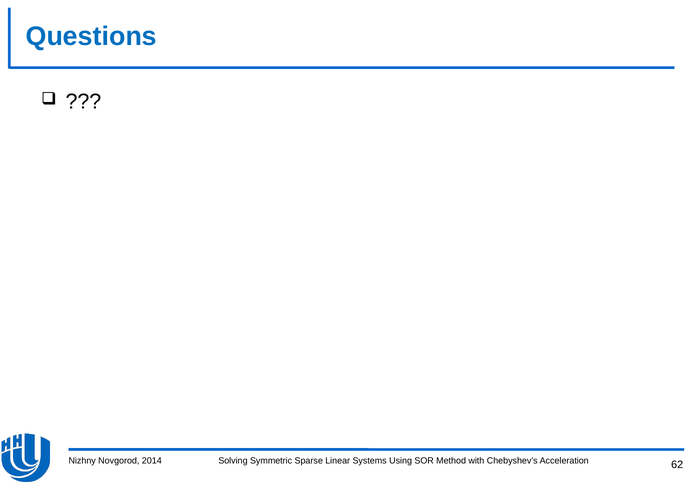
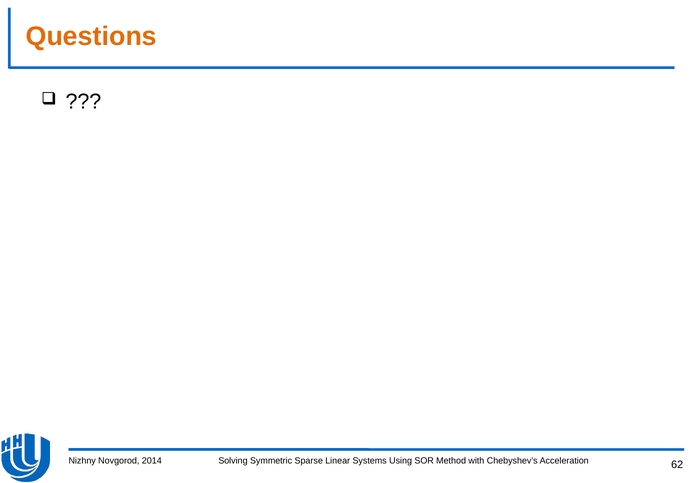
Questions colour: blue -> orange (91, 36)
